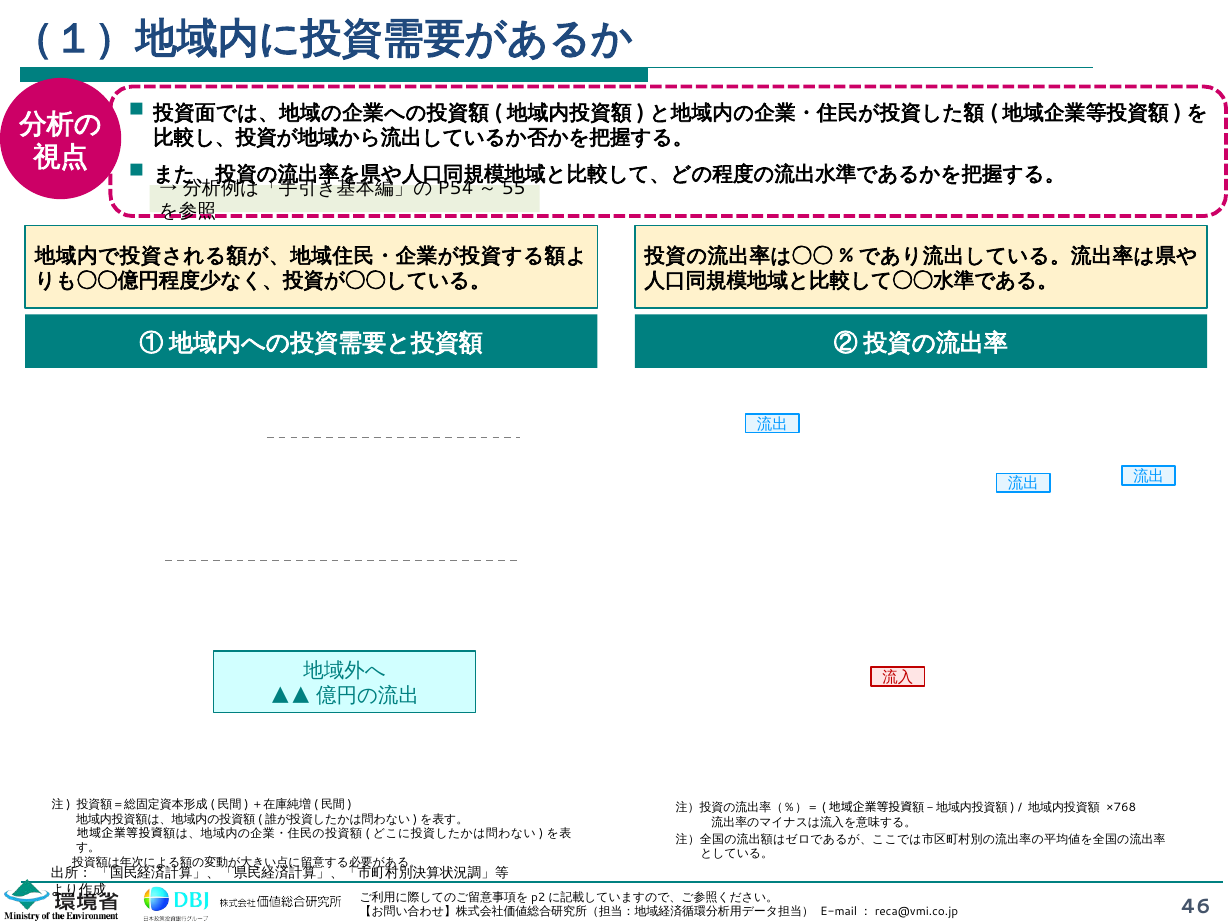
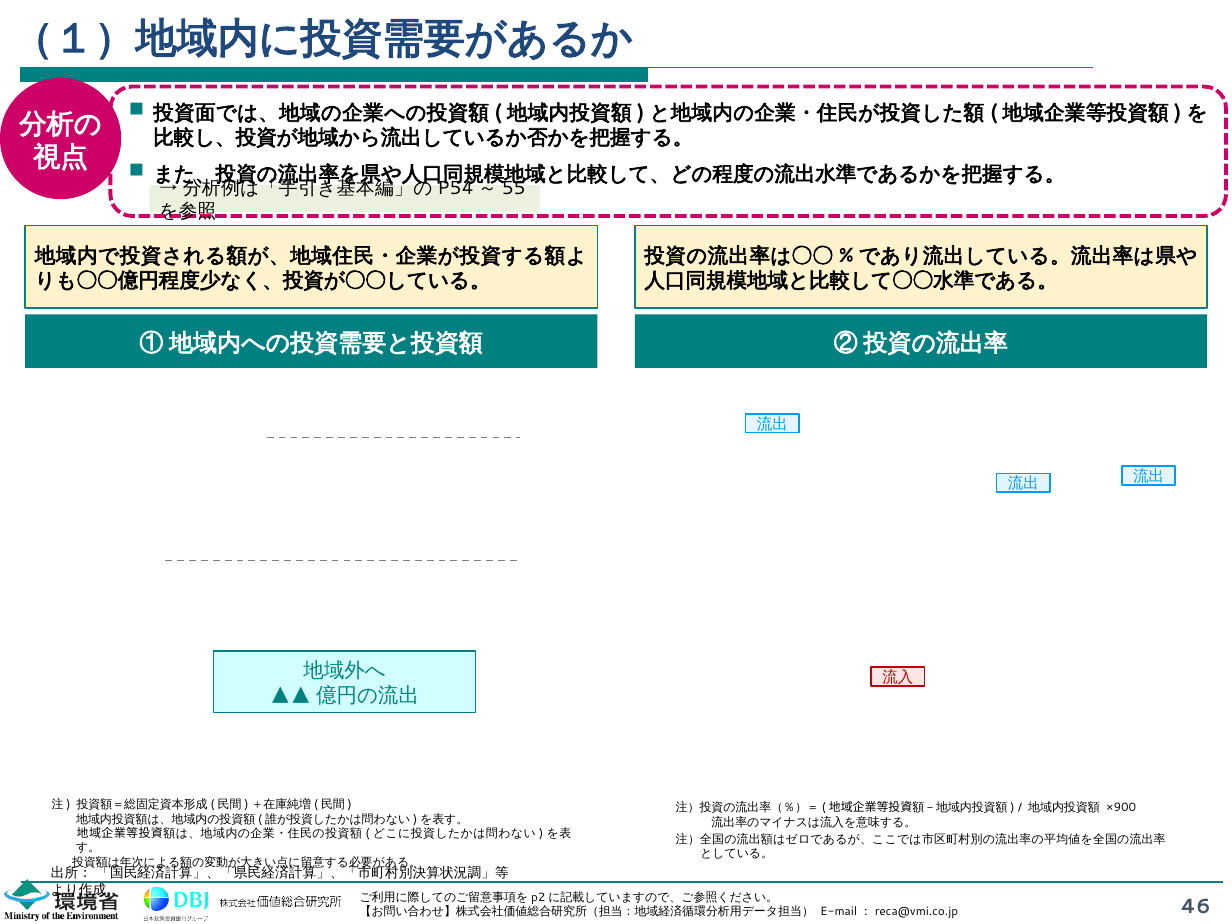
×768: ×768 -> ×900 (1121, 808)
